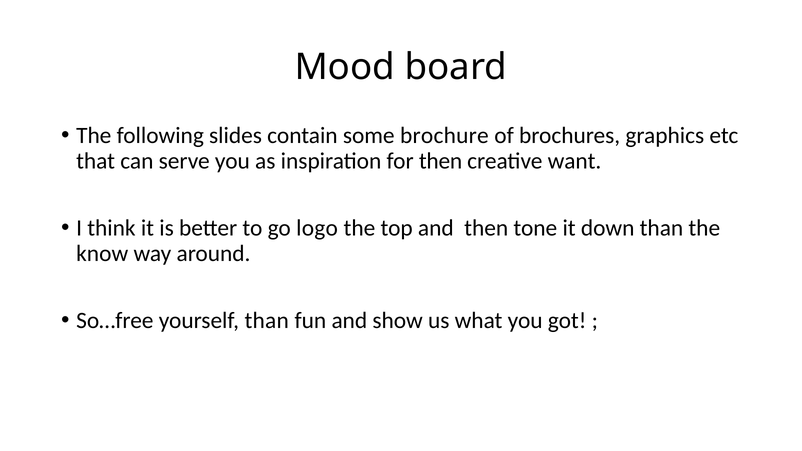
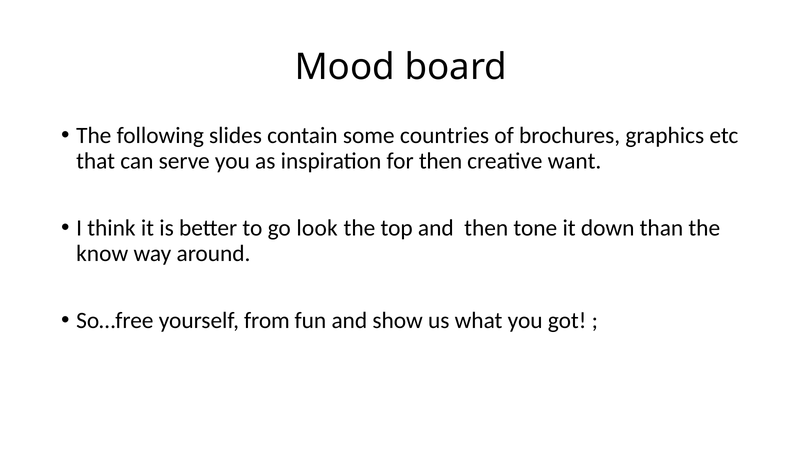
brochure: brochure -> countries (444, 136)
logo: logo -> look (317, 228)
yourself than: than -> from (267, 321)
